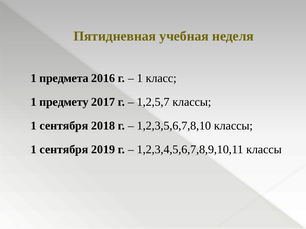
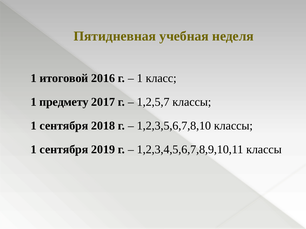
предмета: предмета -> итоговой (64, 78)
